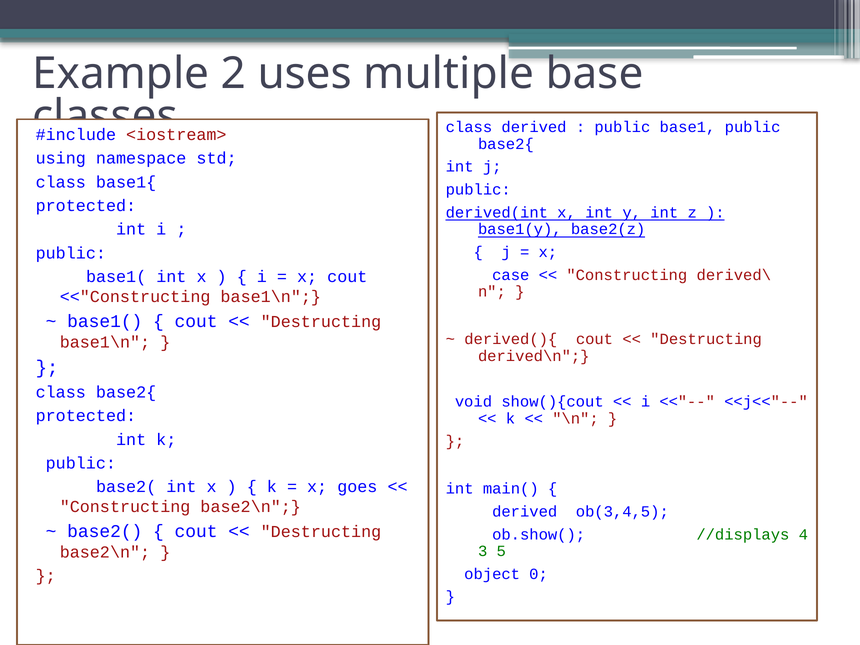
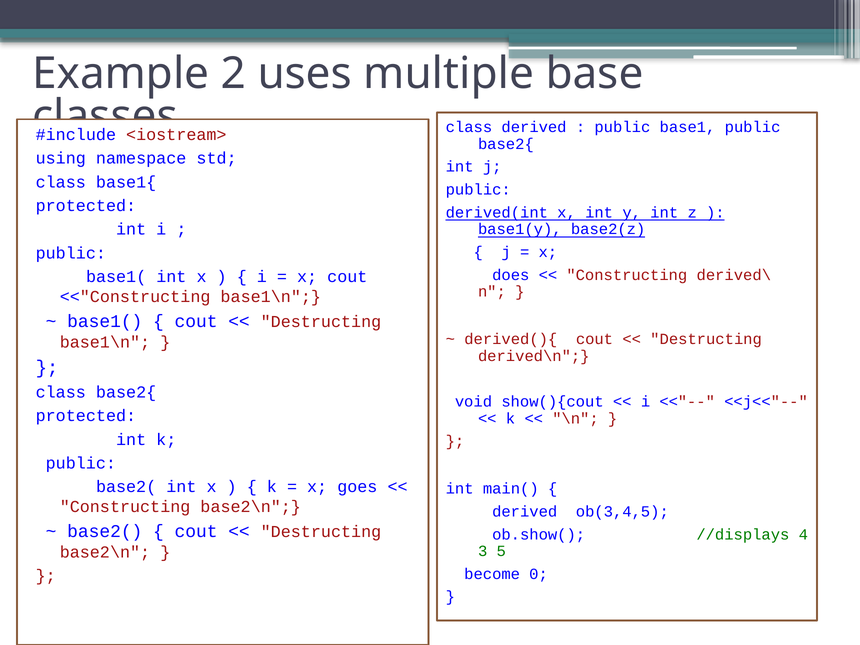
case: case -> does (511, 275)
object: object -> become (492, 574)
